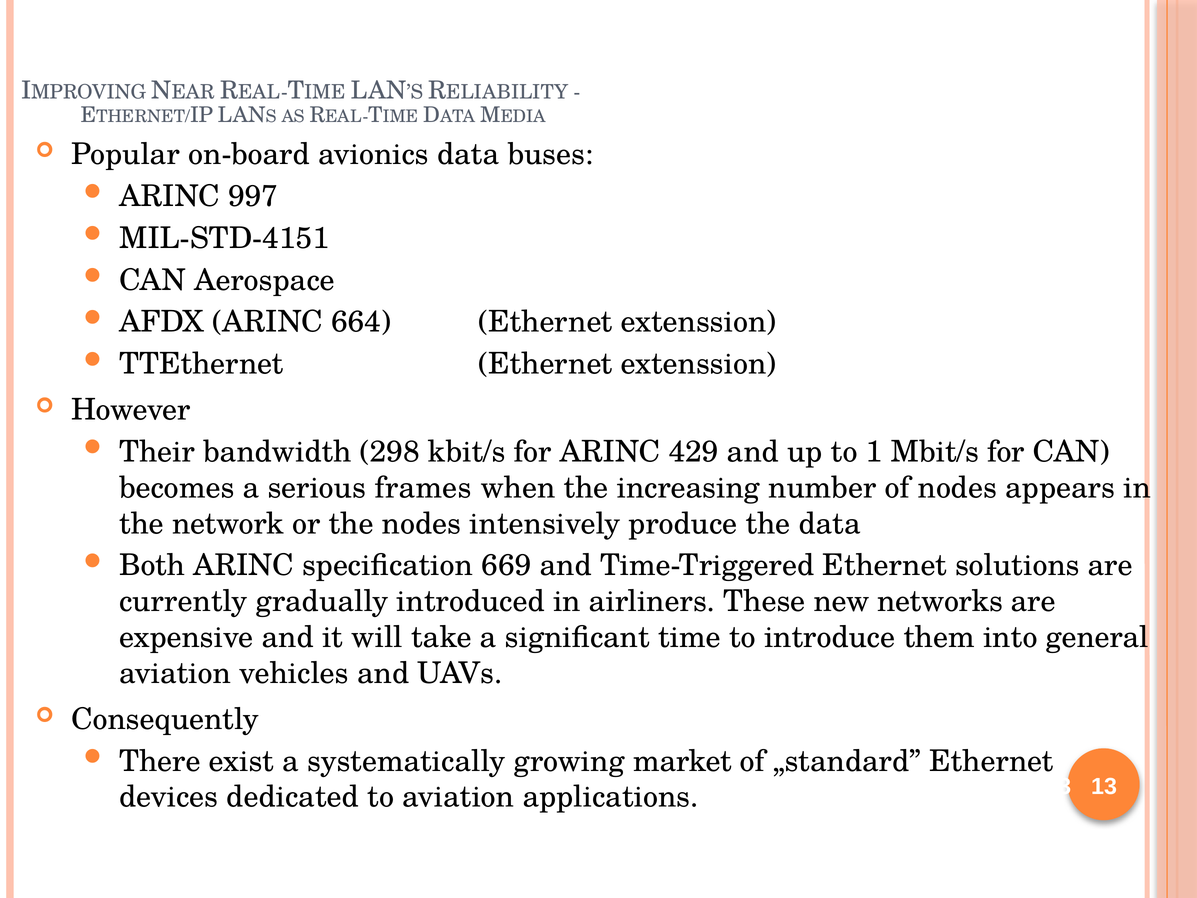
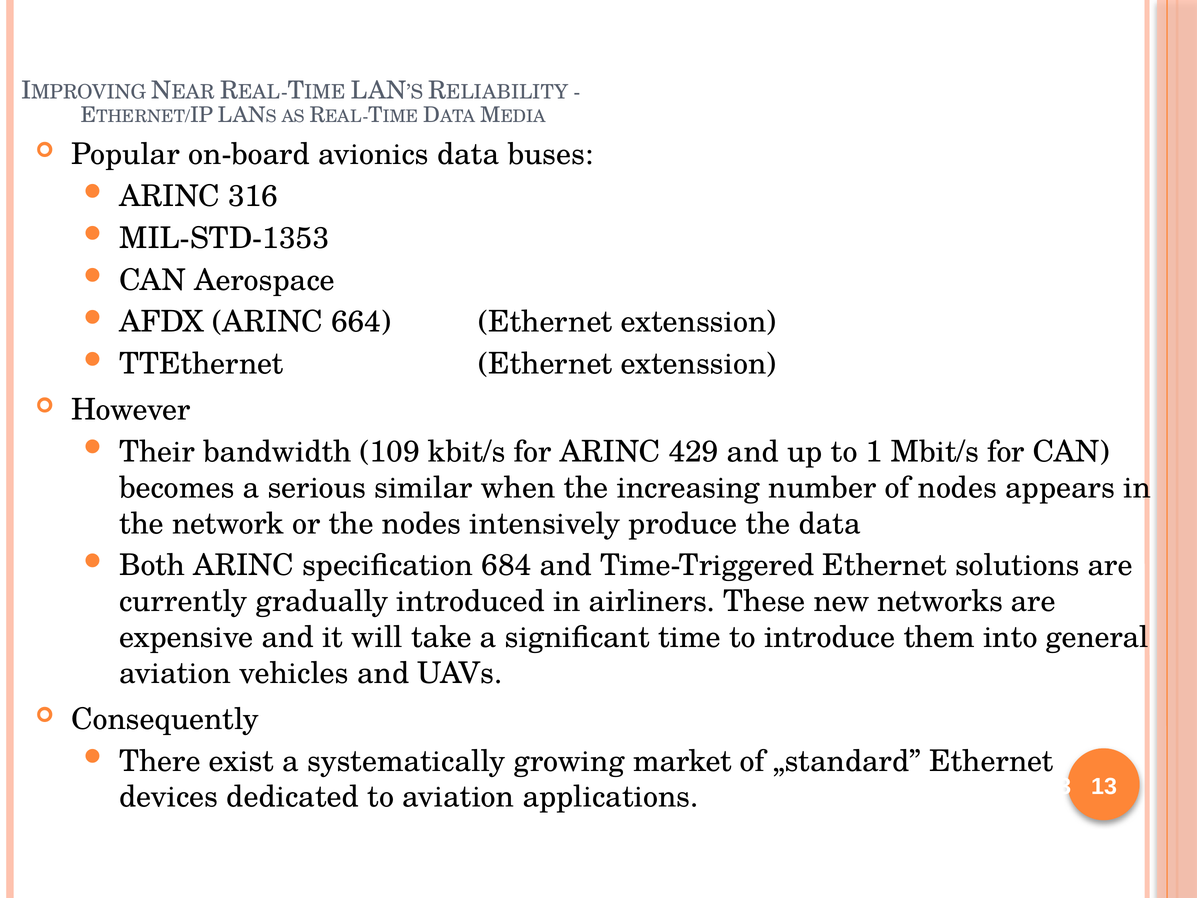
997: 997 -> 316 (253, 196)
MIL-STD-4151: MIL-STD-4151 -> MIL-STD-1353 (224, 238)
298: 298 -> 109 (390, 452)
frames: frames -> similar (423, 488)
669: 669 -> 684 (506, 565)
